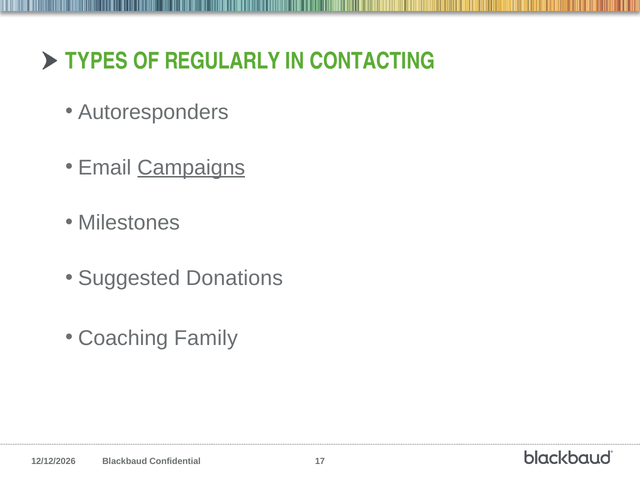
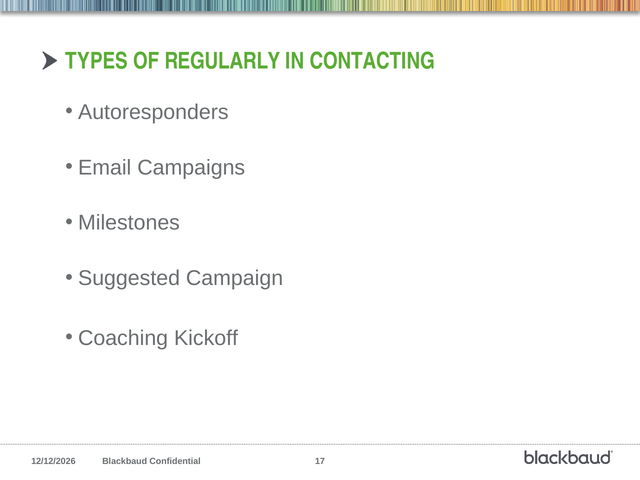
Campaigns underline: present -> none (191, 167)
Donations: Donations -> Campaign (235, 278)
Family: Family -> Kickoff (206, 338)
